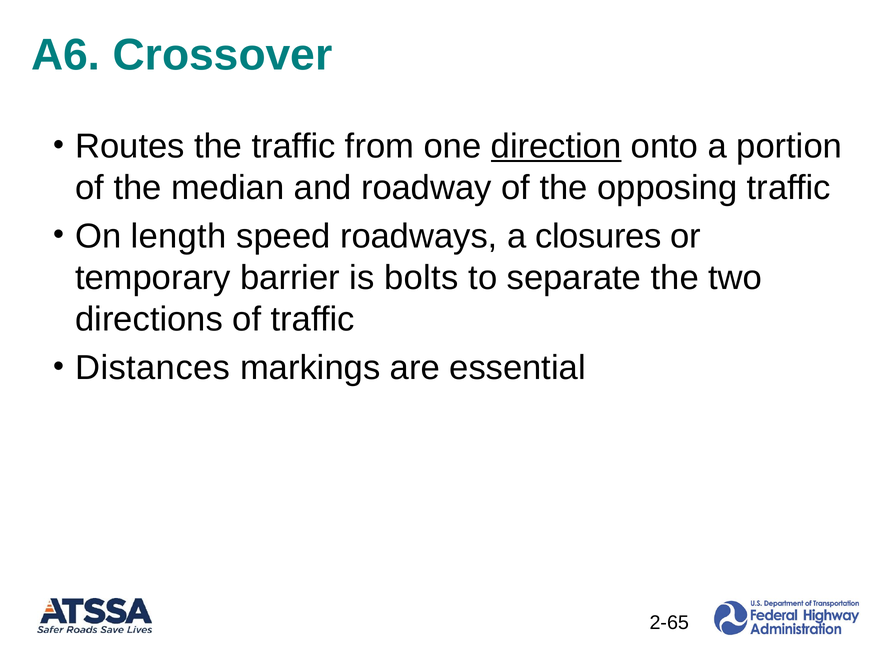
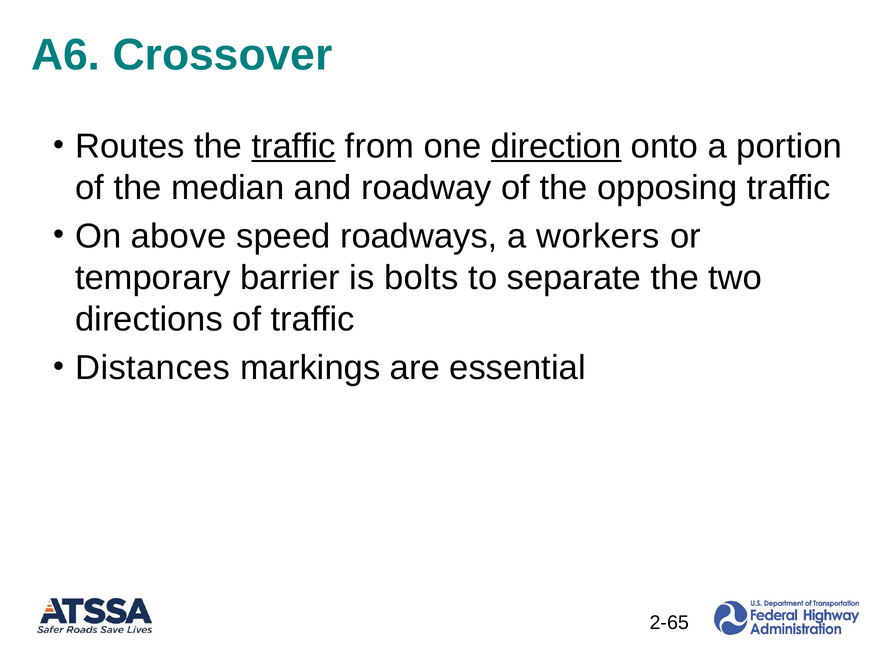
traffic underline: none -> present (294, 146)
length: length -> above (179, 236)
closures: closures -> workers (598, 236)
